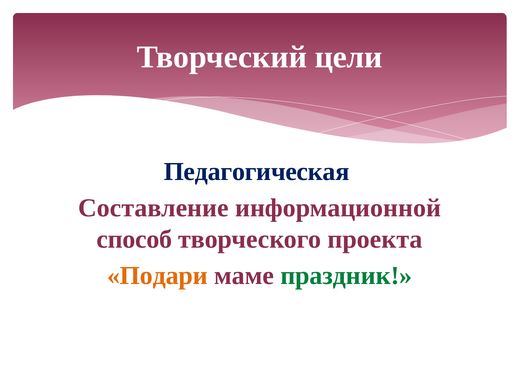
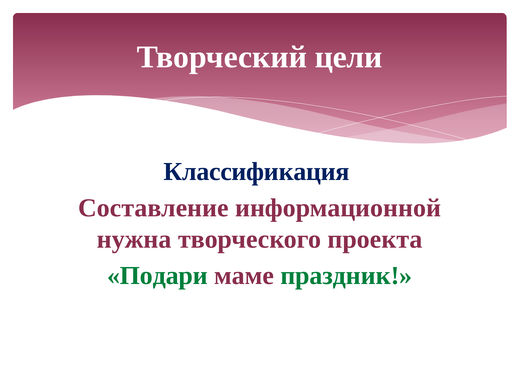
Педагогическая: Педагогическая -> Классификация (257, 172)
способ: способ -> нужна (134, 239)
Подари colour: orange -> green (157, 276)
